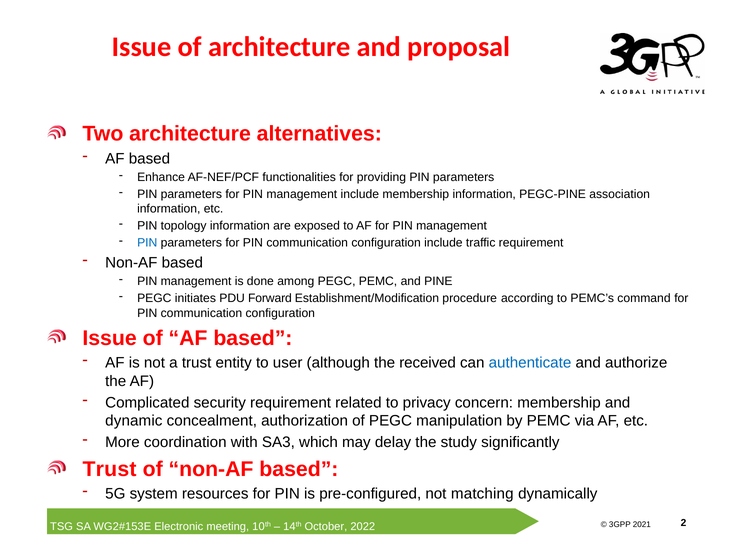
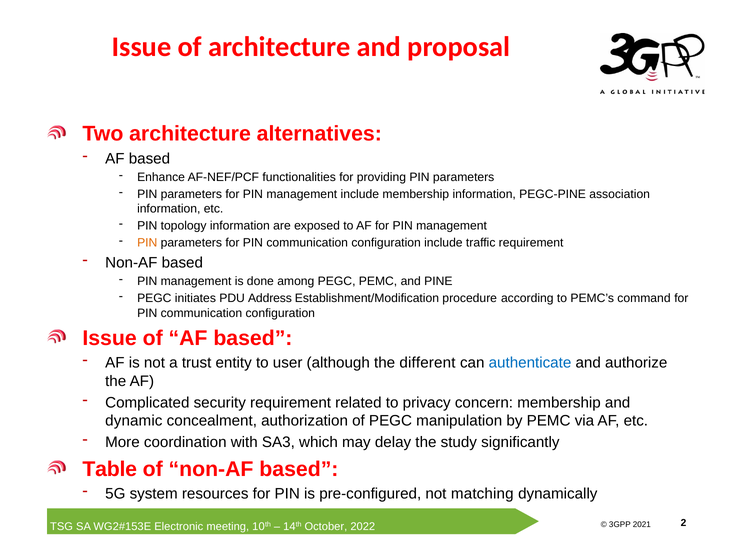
PIN colour: blue -> orange (147, 243)
Forward: Forward -> Address (270, 298)
received: received -> different (427, 363)
Trust: Trust -> Table (110, 469)
